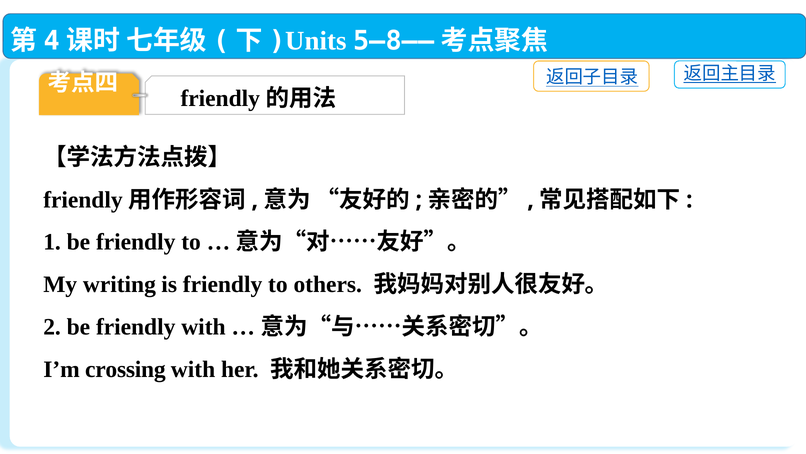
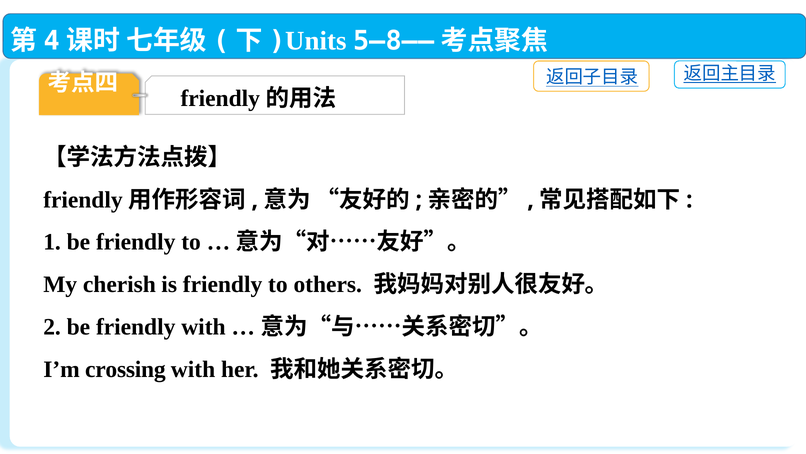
writing: writing -> cherish (119, 284)
